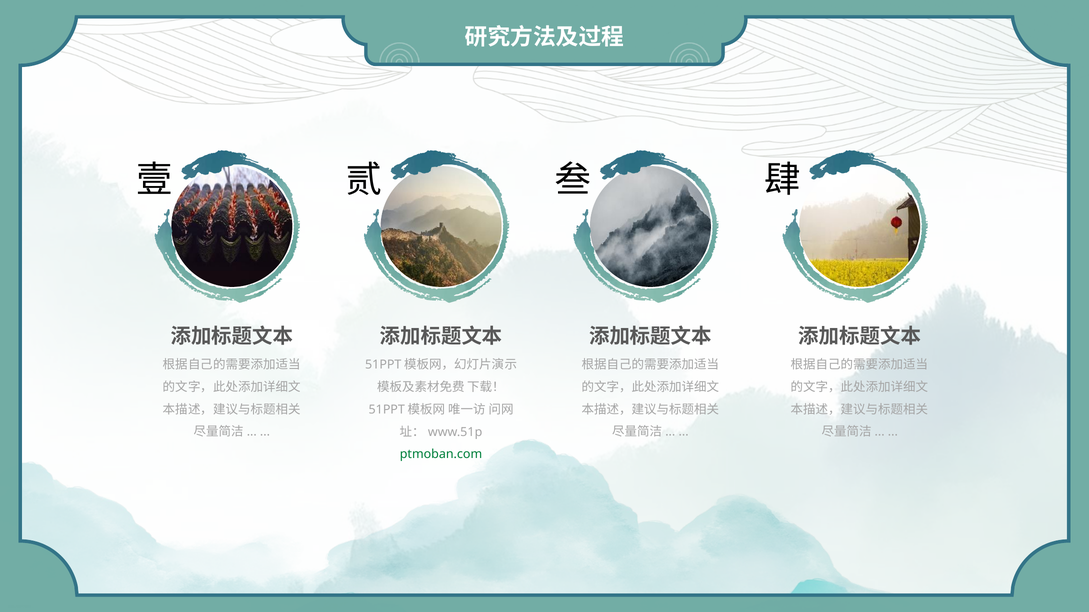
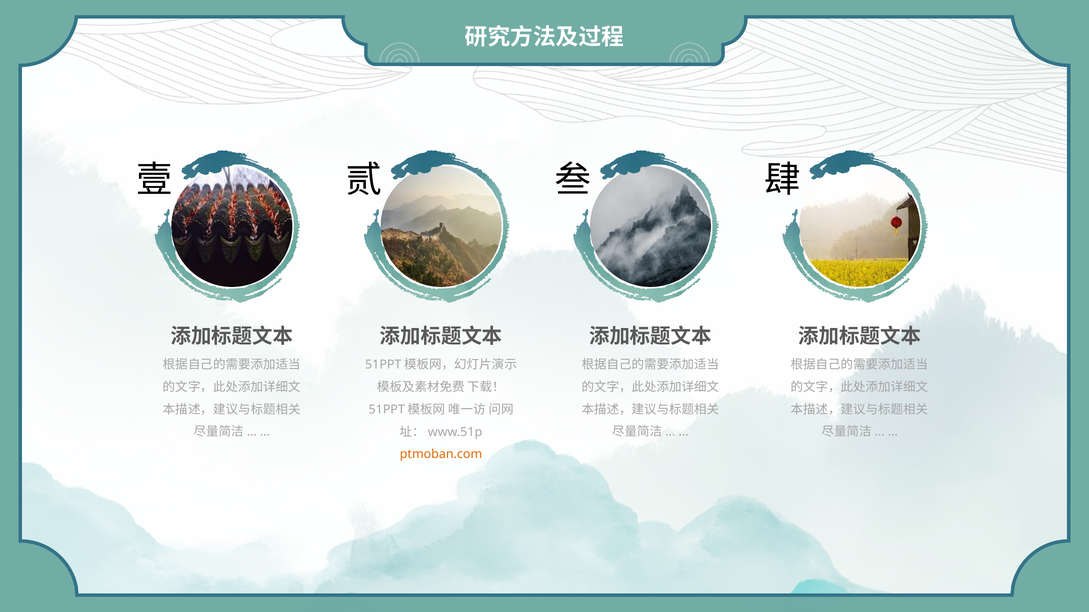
ptmoban.com colour: green -> orange (441, 455)
